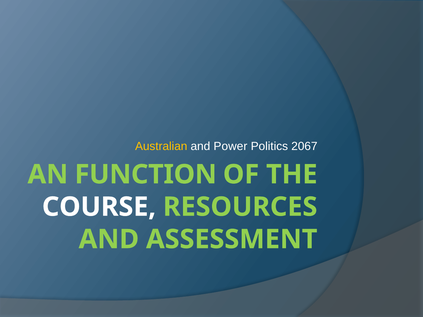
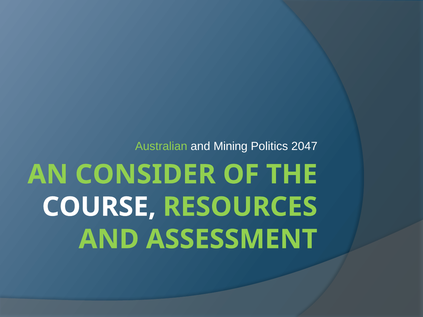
Australian colour: yellow -> light green (161, 146)
Power: Power -> Mining (231, 146)
2067: 2067 -> 2047 (304, 146)
FUNCTION: FUNCTION -> CONSIDER (145, 175)
